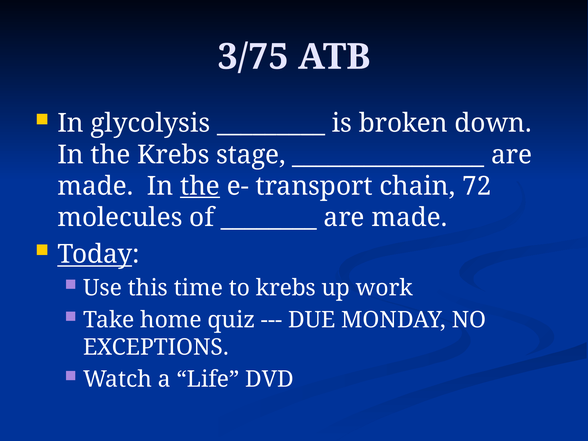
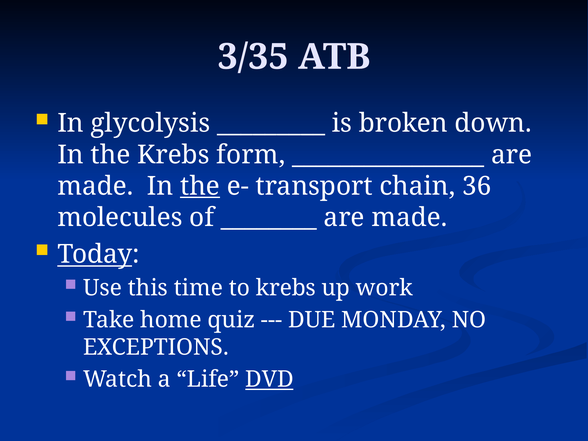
3/75: 3/75 -> 3/35 (253, 57)
stage: stage -> form (251, 155)
72: 72 -> 36 (477, 186)
DVD underline: none -> present (269, 379)
